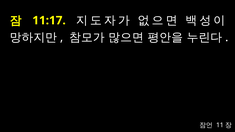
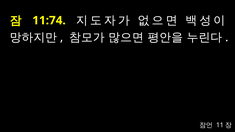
11:17: 11:17 -> 11:74 (49, 20)
